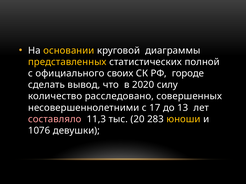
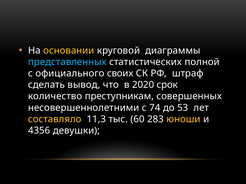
представленных colour: yellow -> light blue (67, 62)
городе: городе -> штраф (188, 74)
силу: силу -> срок (167, 85)
расследовано: расследовано -> преступникам (119, 97)
17: 17 -> 74 (155, 108)
13: 13 -> 53 (183, 108)
составляло colour: pink -> yellow (55, 119)
20: 20 -> 60 (138, 119)
1076: 1076 -> 4356 (39, 131)
